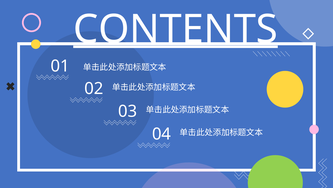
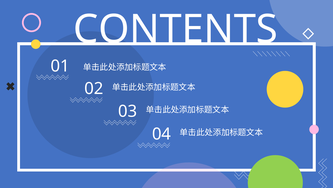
CONTENTS underline: present -> none (176, 29)
